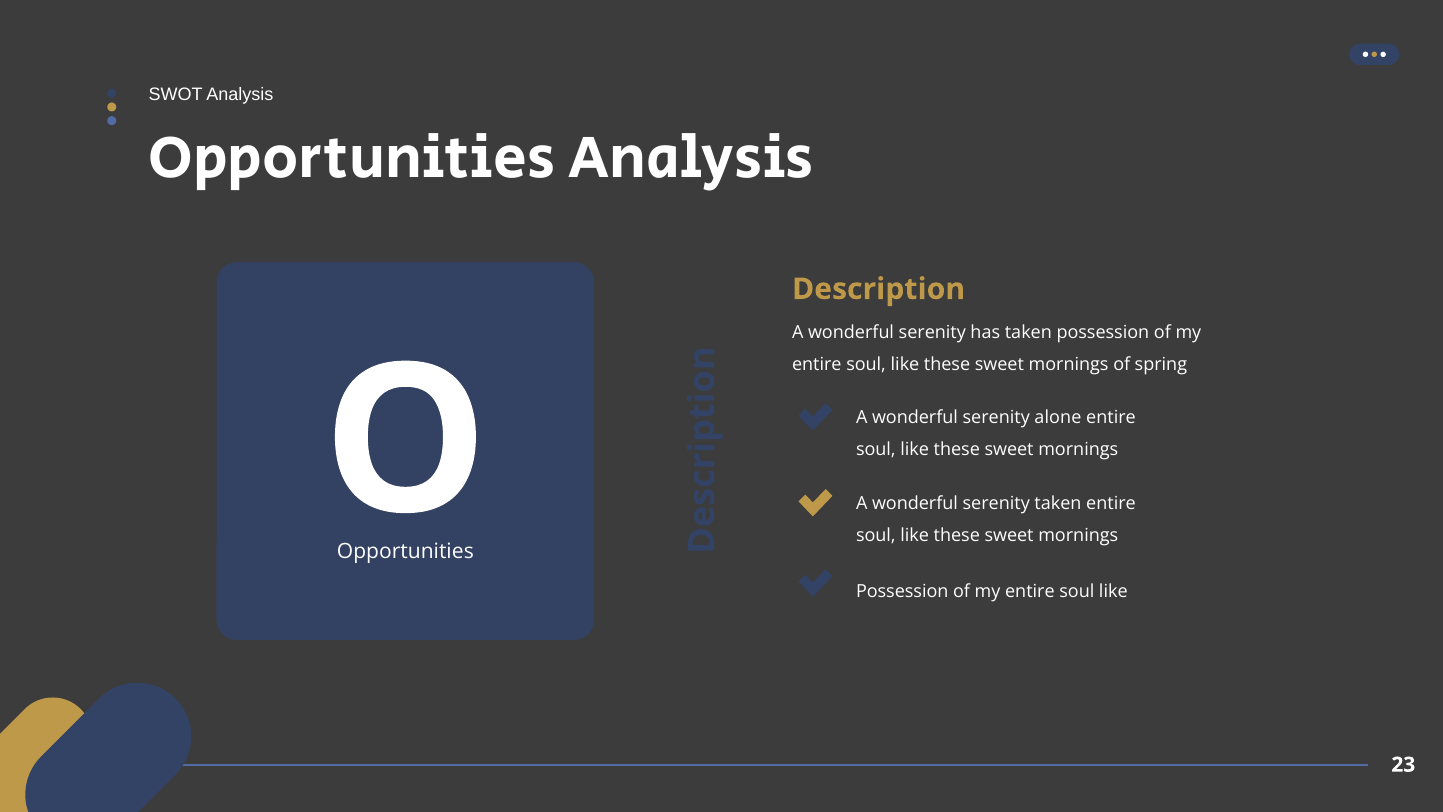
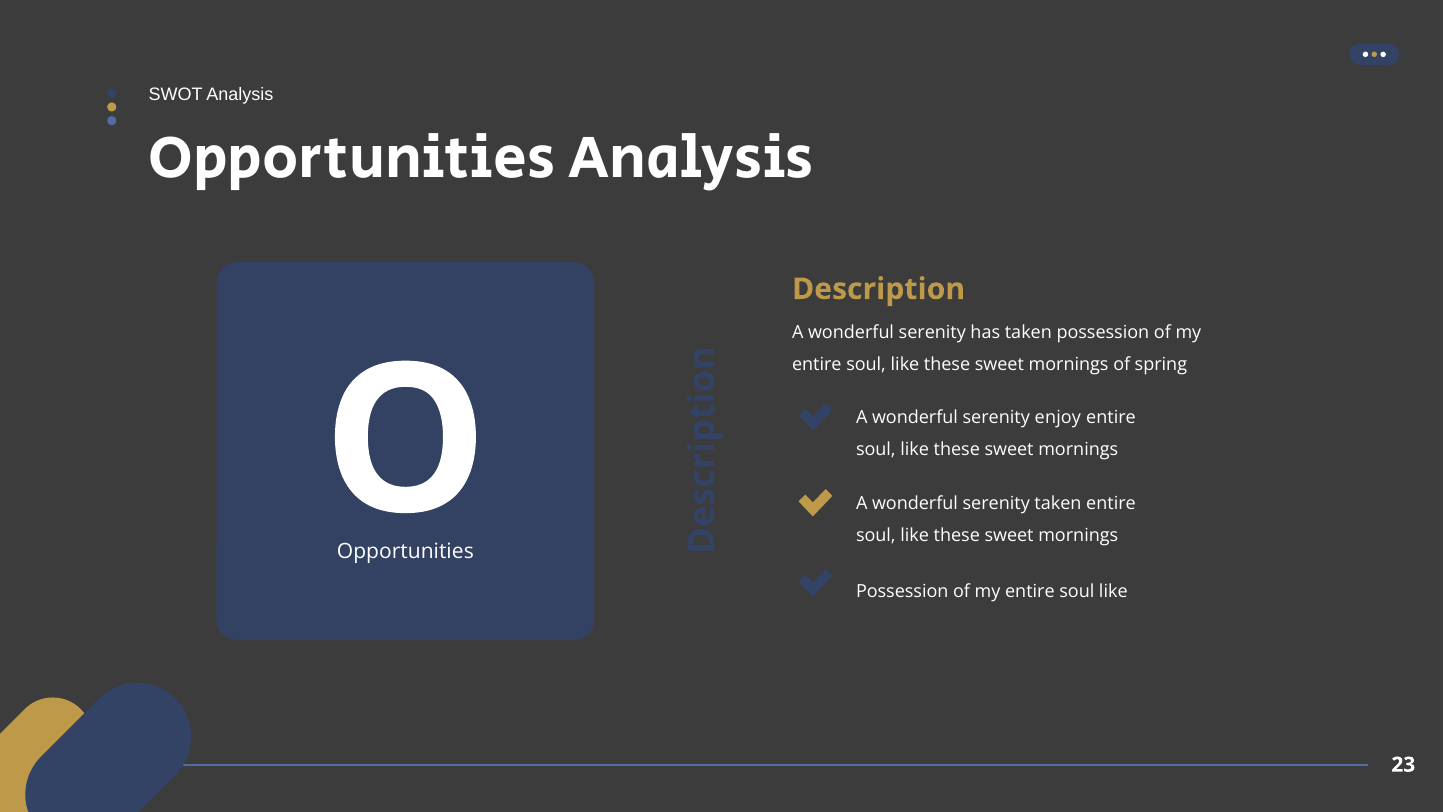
alone: alone -> enjoy (1058, 417)
